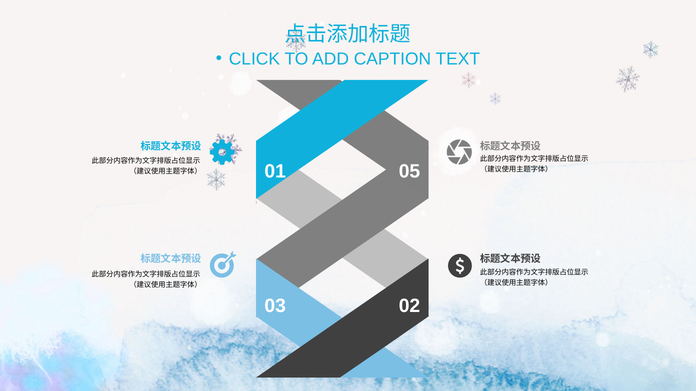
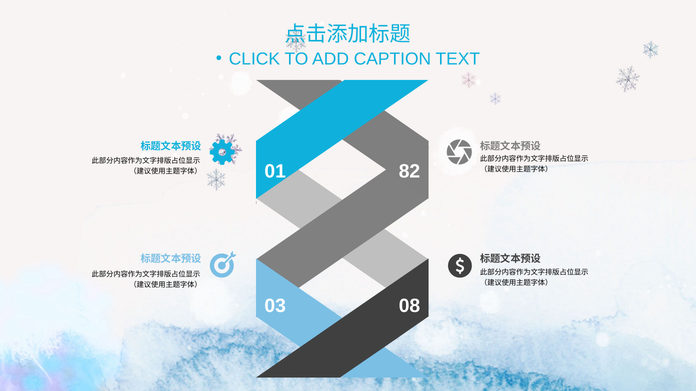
05: 05 -> 82 (409, 172)
02: 02 -> 08 (409, 306)
